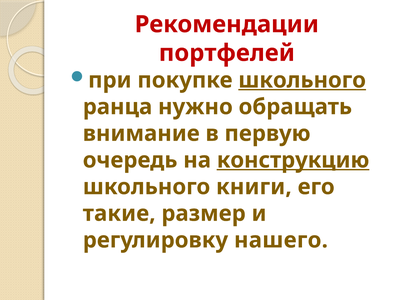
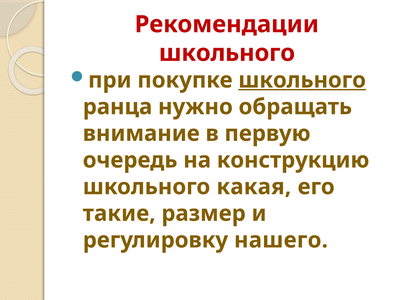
портфелей: портфелей -> школьного (227, 53)
конструкцию underline: present -> none (293, 160)
книги: книги -> какая (254, 187)
